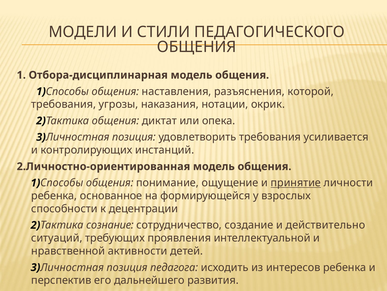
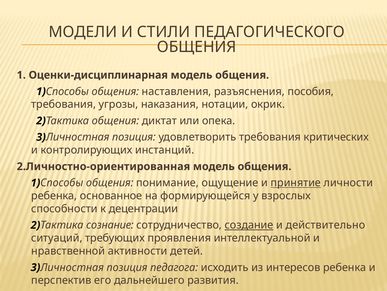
Отбора-дисциплинарная: Отбора-дисциплинарная -> Оценки-дисциплинарная (98, 75)
которой: которой -> пособия (311, 91)
усиливается: усиливается -> критических (336, 137)
создание underline: none -> present (249, 225)
